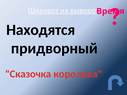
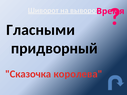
Находятся: Находятся -> Гласными (41, 30)
